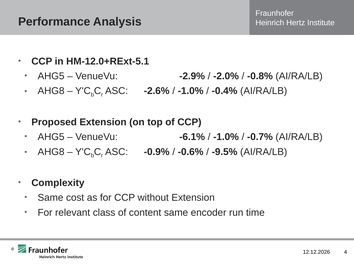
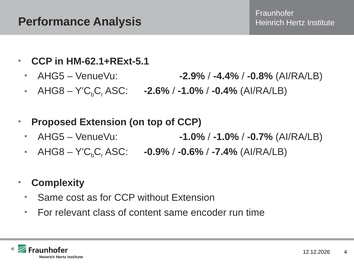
HM-12.0+RExt-5.1: HM-12.0+RExt-5.1 -> HM-62.1+RExt-5.1 (108, 61)
-2.0%: -2.0% -> -4.4% (226, 76)
VenueVu -6.1%: -6.1% -> -1.0% (192, 137)
-9.5%: -9.5% -> -7.4% (225, 151)
